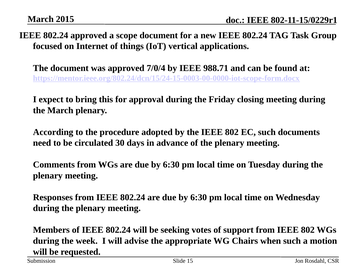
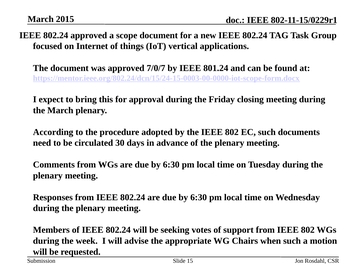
7/0/4: 7/0/4 -> 7/0/7 (156, 68)
988.71: 988.71 -> 801.24 (216, 68)
